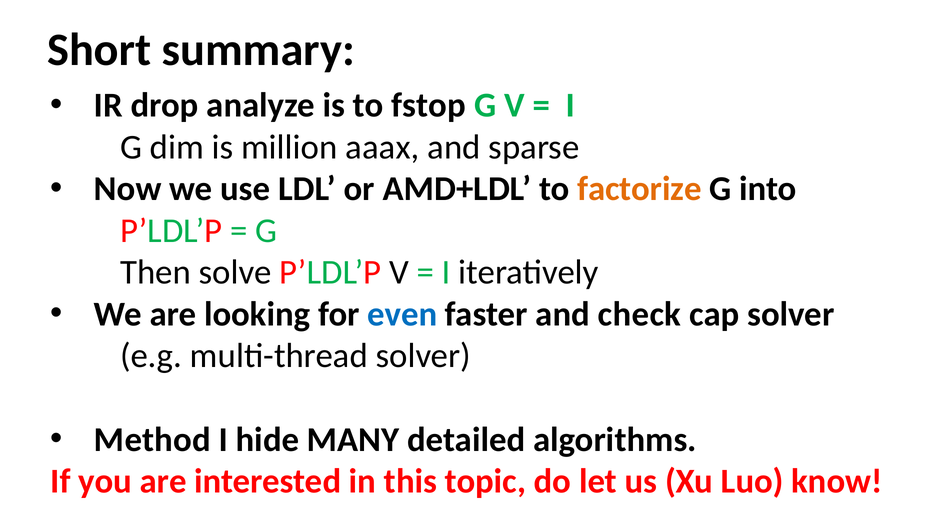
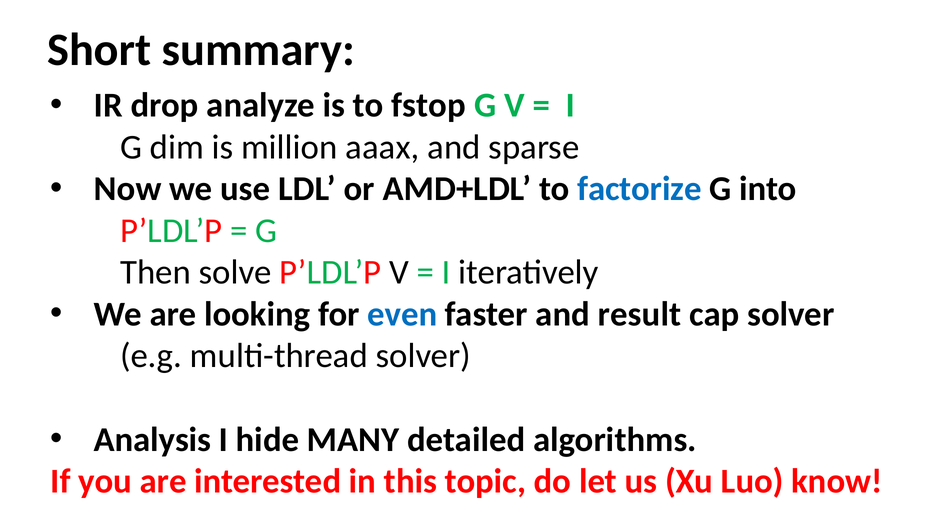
factorize colour: orange -> blue (639, 189)
check: check -> result (640, 314)
Method: Method -> Analysis (152, 440)
